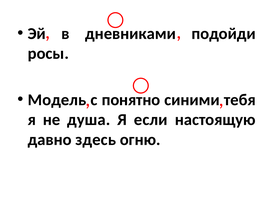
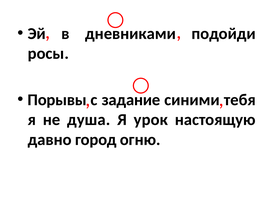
Модель: Модель -> Порывы (57, 100)
понятно: понятно -> задание (131, 100)
если: если -> урок (151, 120)
здесь: здесь -> город (96, 140)
